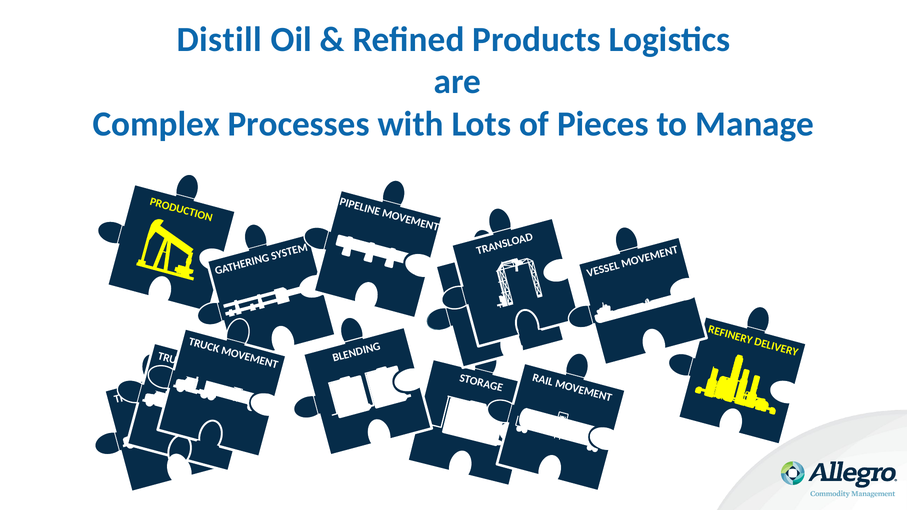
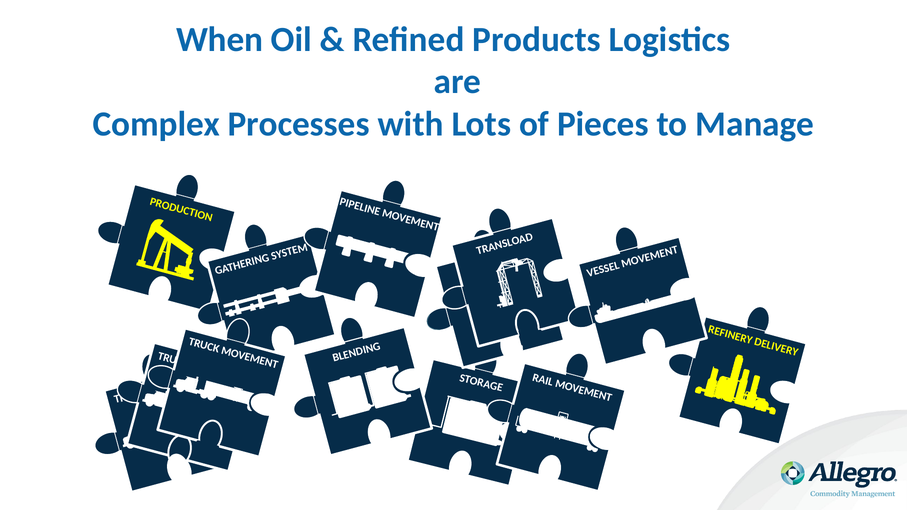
Distill: Distill -> When (220, 40)
